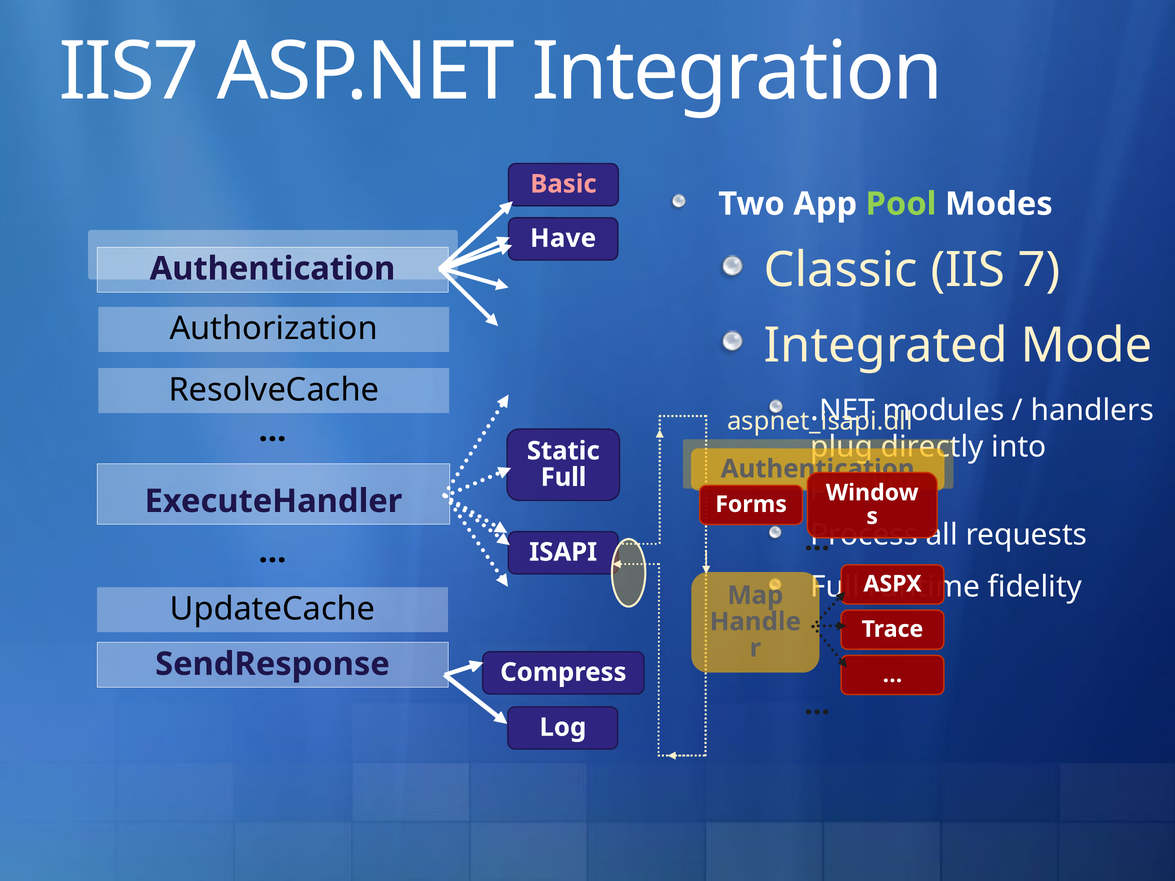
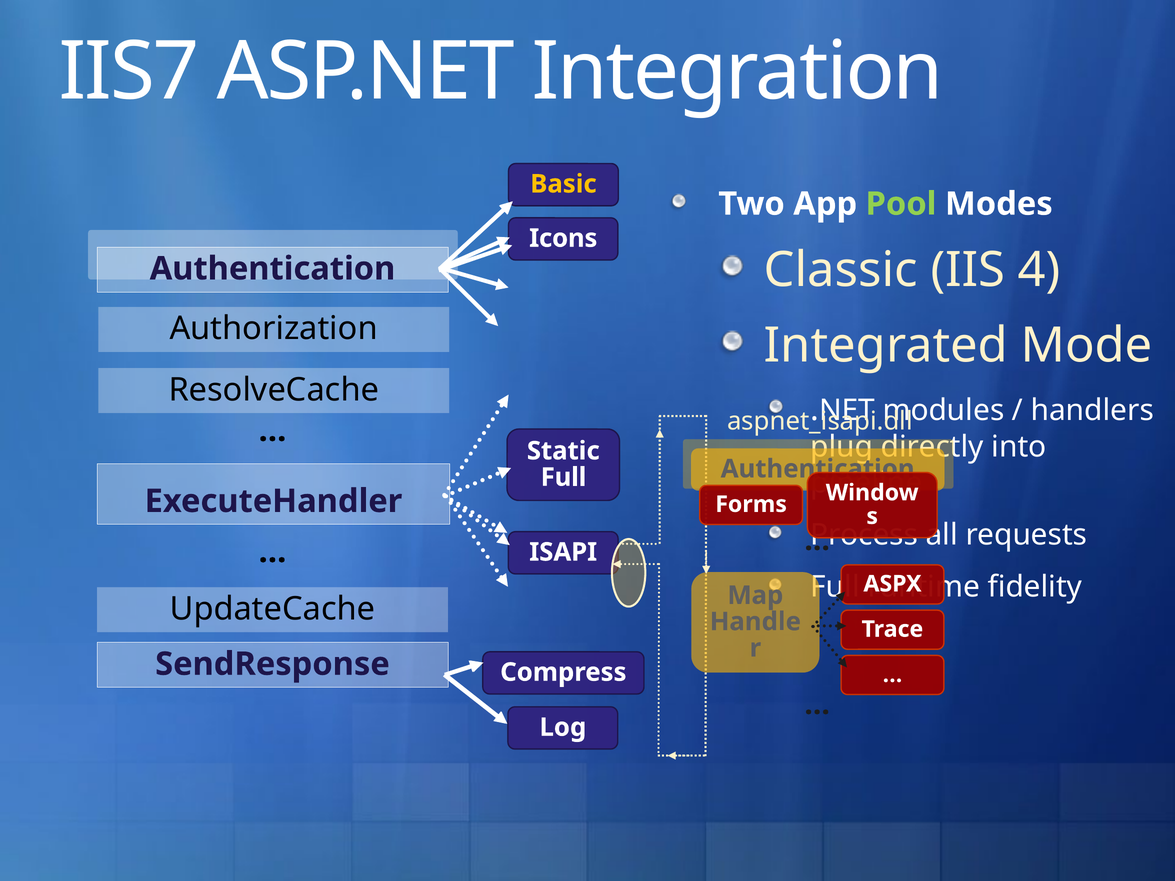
Basic colour: pink -> yellow (563, 184)
Have: Have -> Icons (563, 238)
7: 7 -> 4 (1039, 270)
